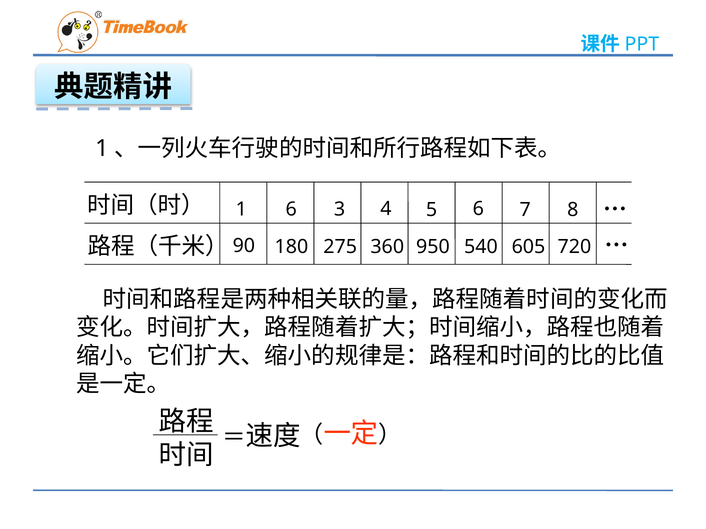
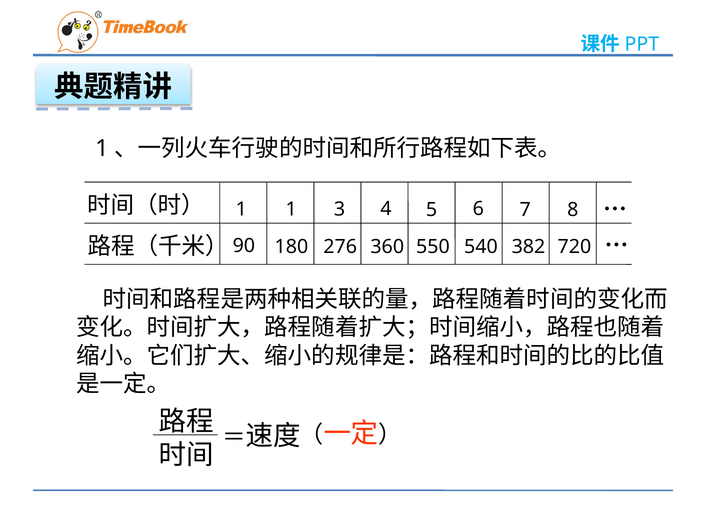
1 6: 6 -> 1 (291, 209)
275: 275 -> 276 (340, 247)
950: 950 -> 550 (433, 247)
605: 605 -> 382 (528, 247)
